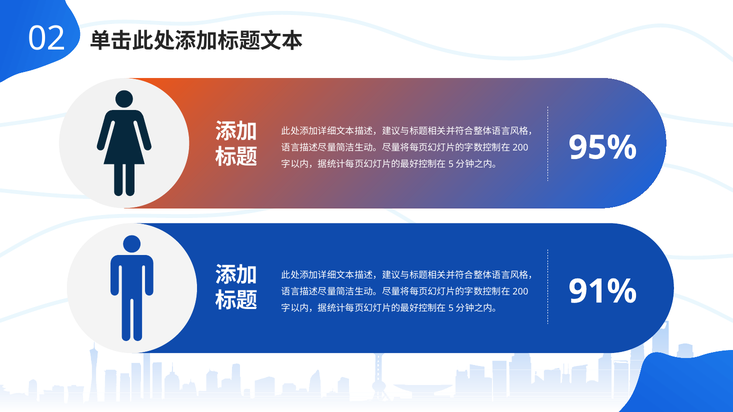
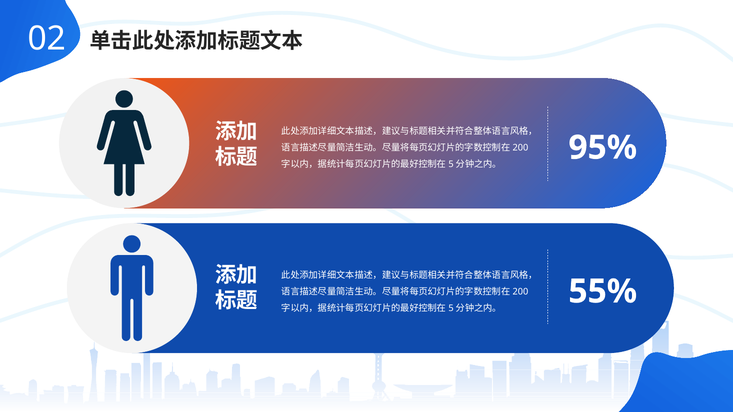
91%: 91% -> 55% (603, 292)
